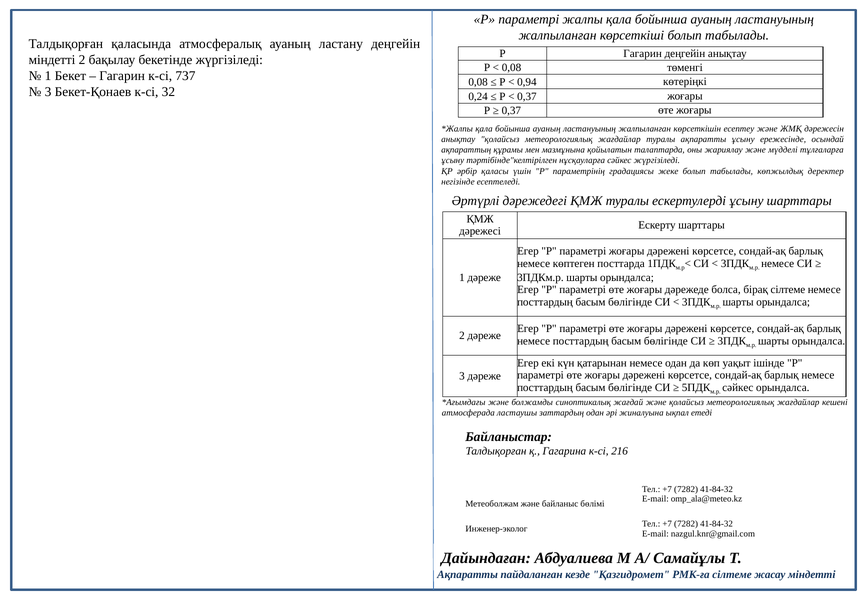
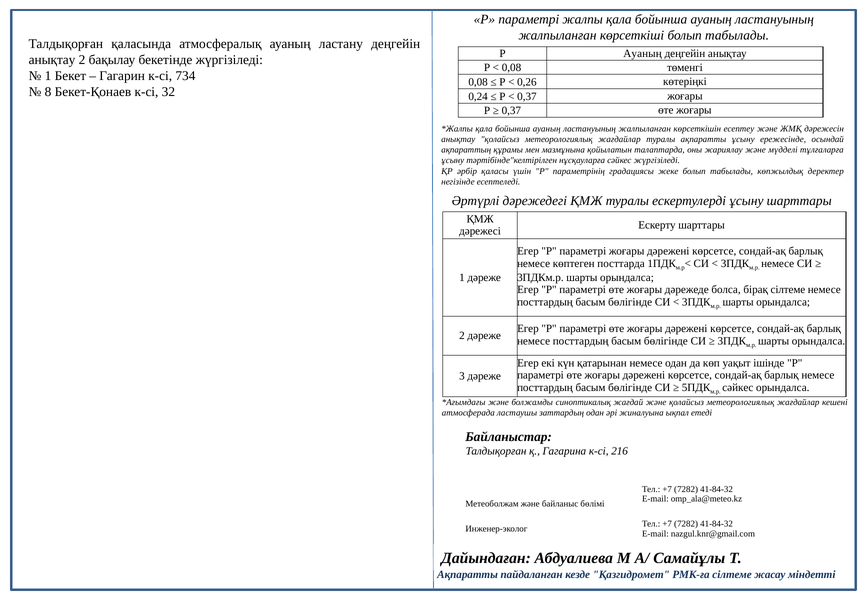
Р Гагарин: Гагарин -> Ауаның (643, 54)
міндетті: міндетті -> анықтау (52, 60)
737: 737 -> 734 (185, 76)
0,94: 0,94 -> 0,26 (527, 82)
3: 3 -> 8 (48, 92)
